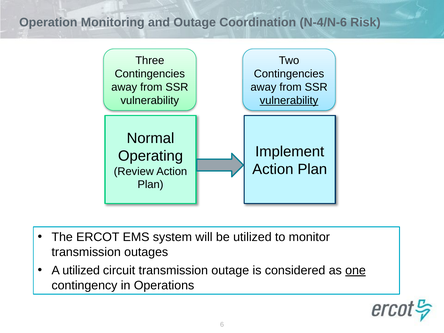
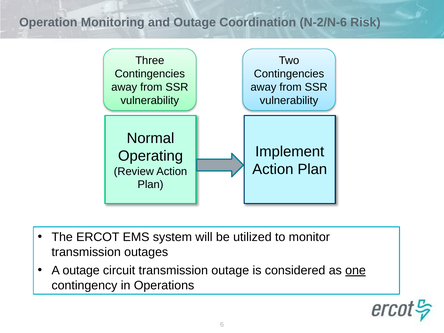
N-4/N-6: N-4/N-6 -> N-2/N-6 (323, 22)
vulnerability underline: present -> none (289, 100)
A utilized: utilized -> outage (81, 271)
